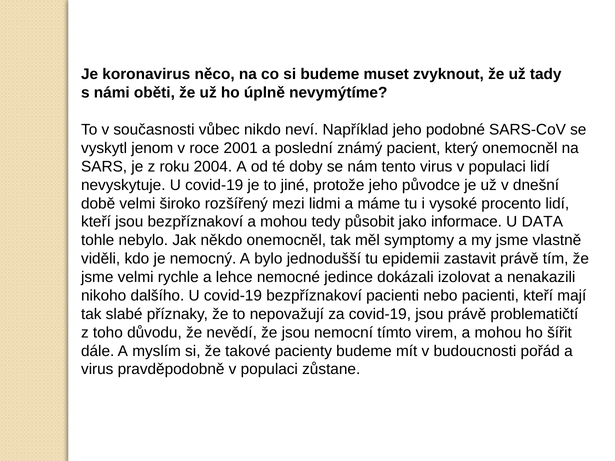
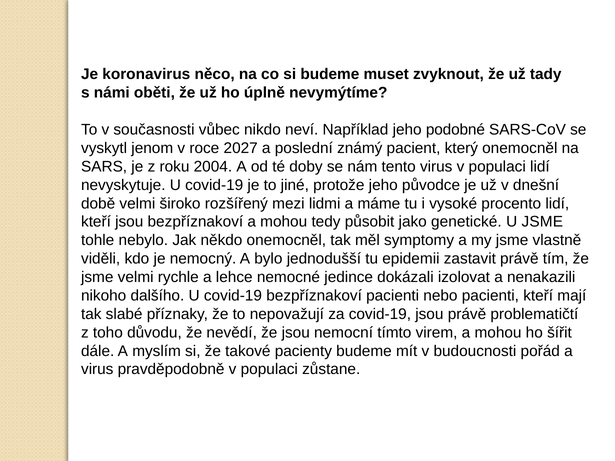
2001: 2001 -> 2027 (241, 148)
informace: informace -> genetické (466, 222)
U DATA: DATA -> JSME (542, 222)
